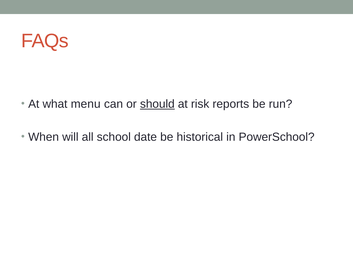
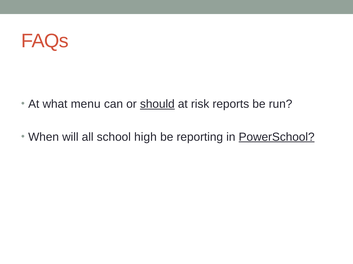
date: date -> high (145, 137)
historical: historical -> reporting (200, 137)
PowerSchool underline: none -> present (277, 137)
